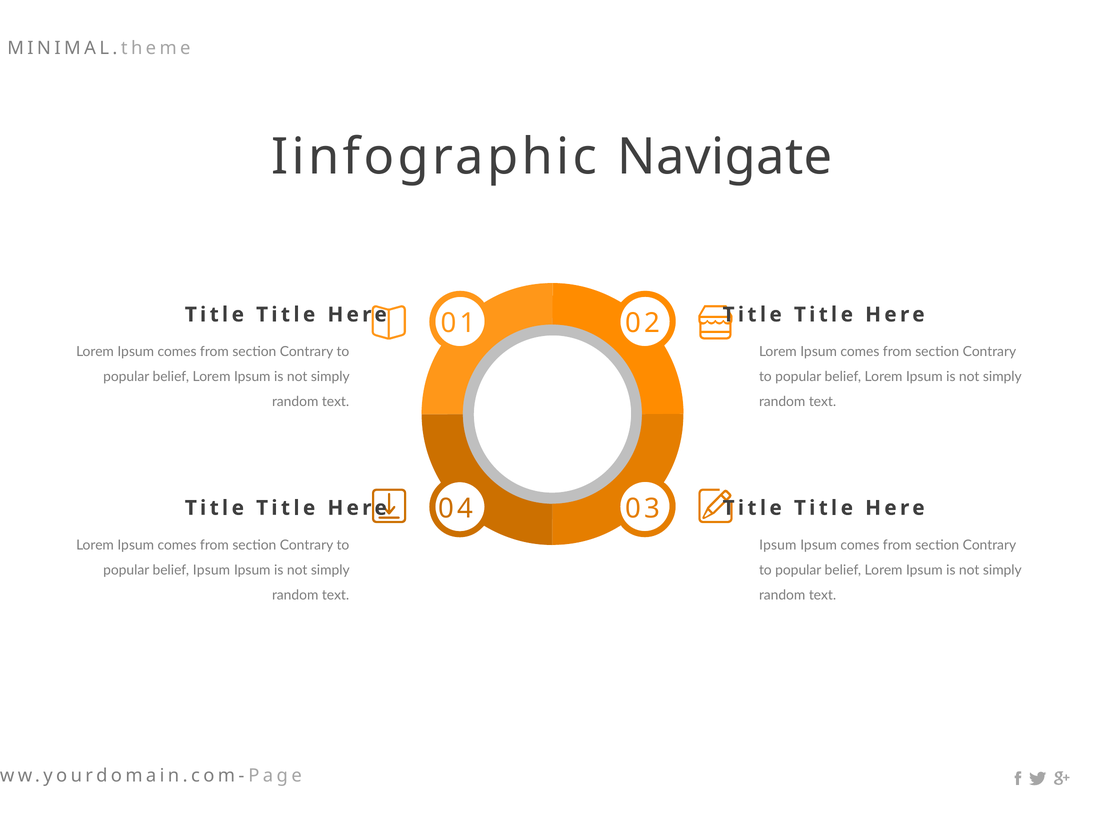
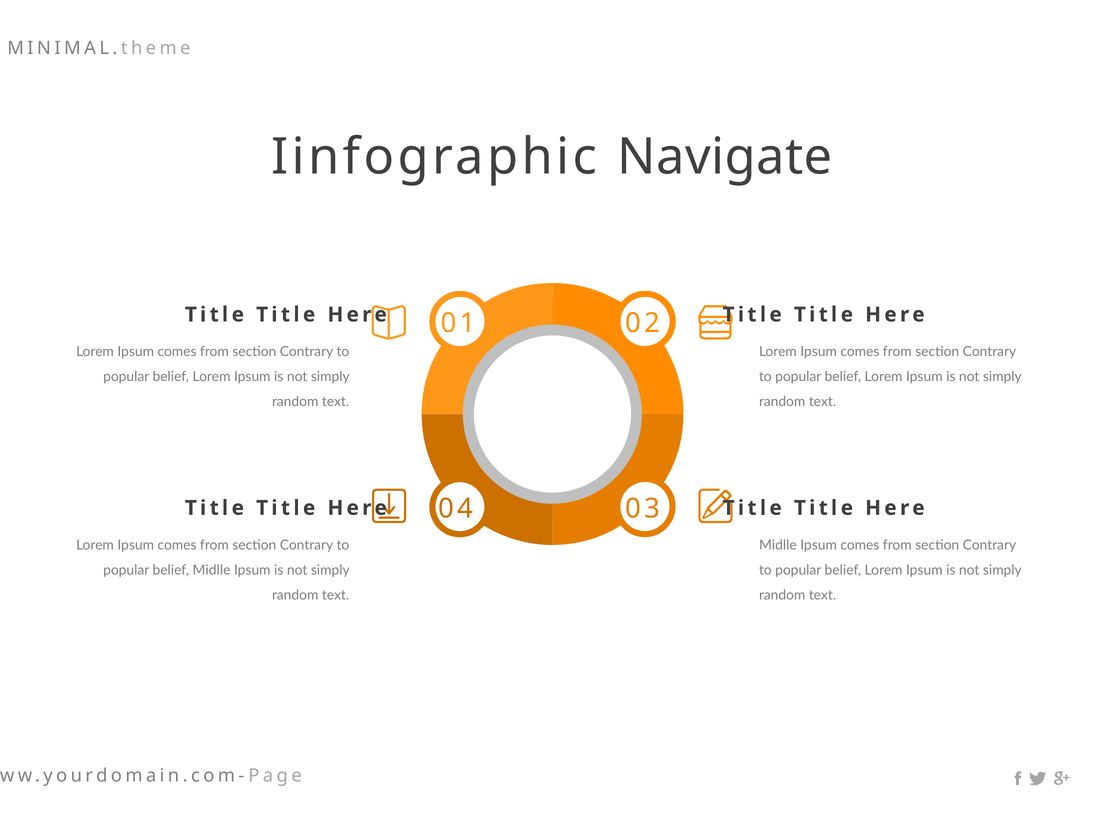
Ipsum: Ipsum -> Midlle (778, 545)
belief Ipsum: Ipsum -> Midlle (212, 570)
